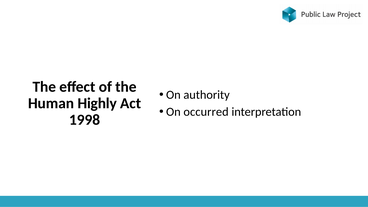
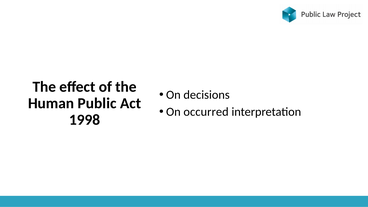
authority: authority -> decisions (207, 95)
Highly: Highly -> Public (97, 103)
